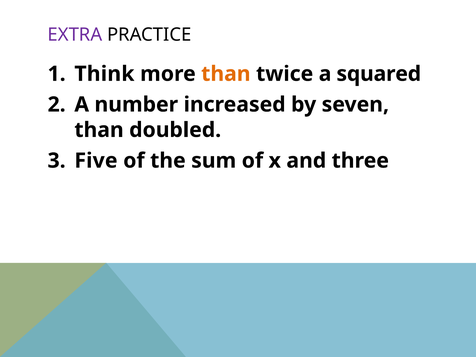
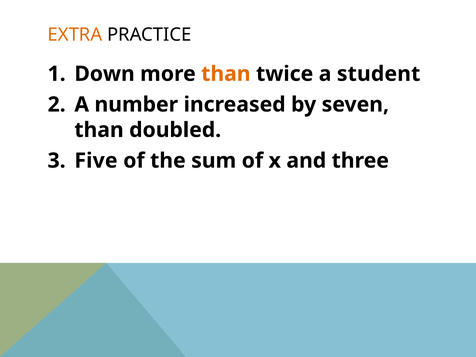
EXTRA colour: purple -> orange (75, 35)
Think: Think -> Down (105, 74)
squared: squared -> student (379, 74)
